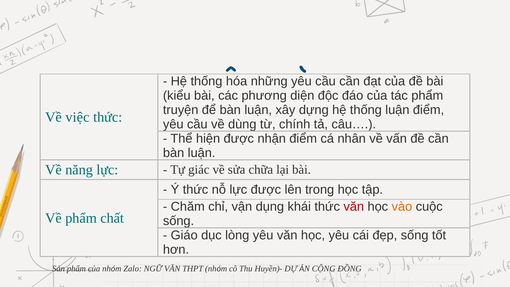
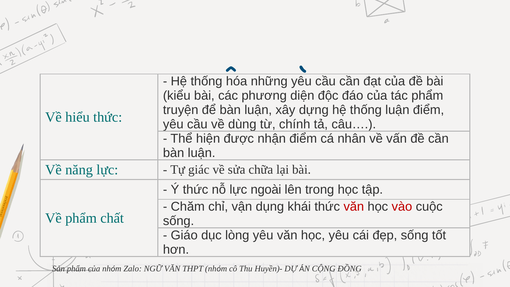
việc: việc -> hiểu (77, 117)
lực được: được -> ngoài (266, 190)
vào colour: orange -> red (402, 207)
